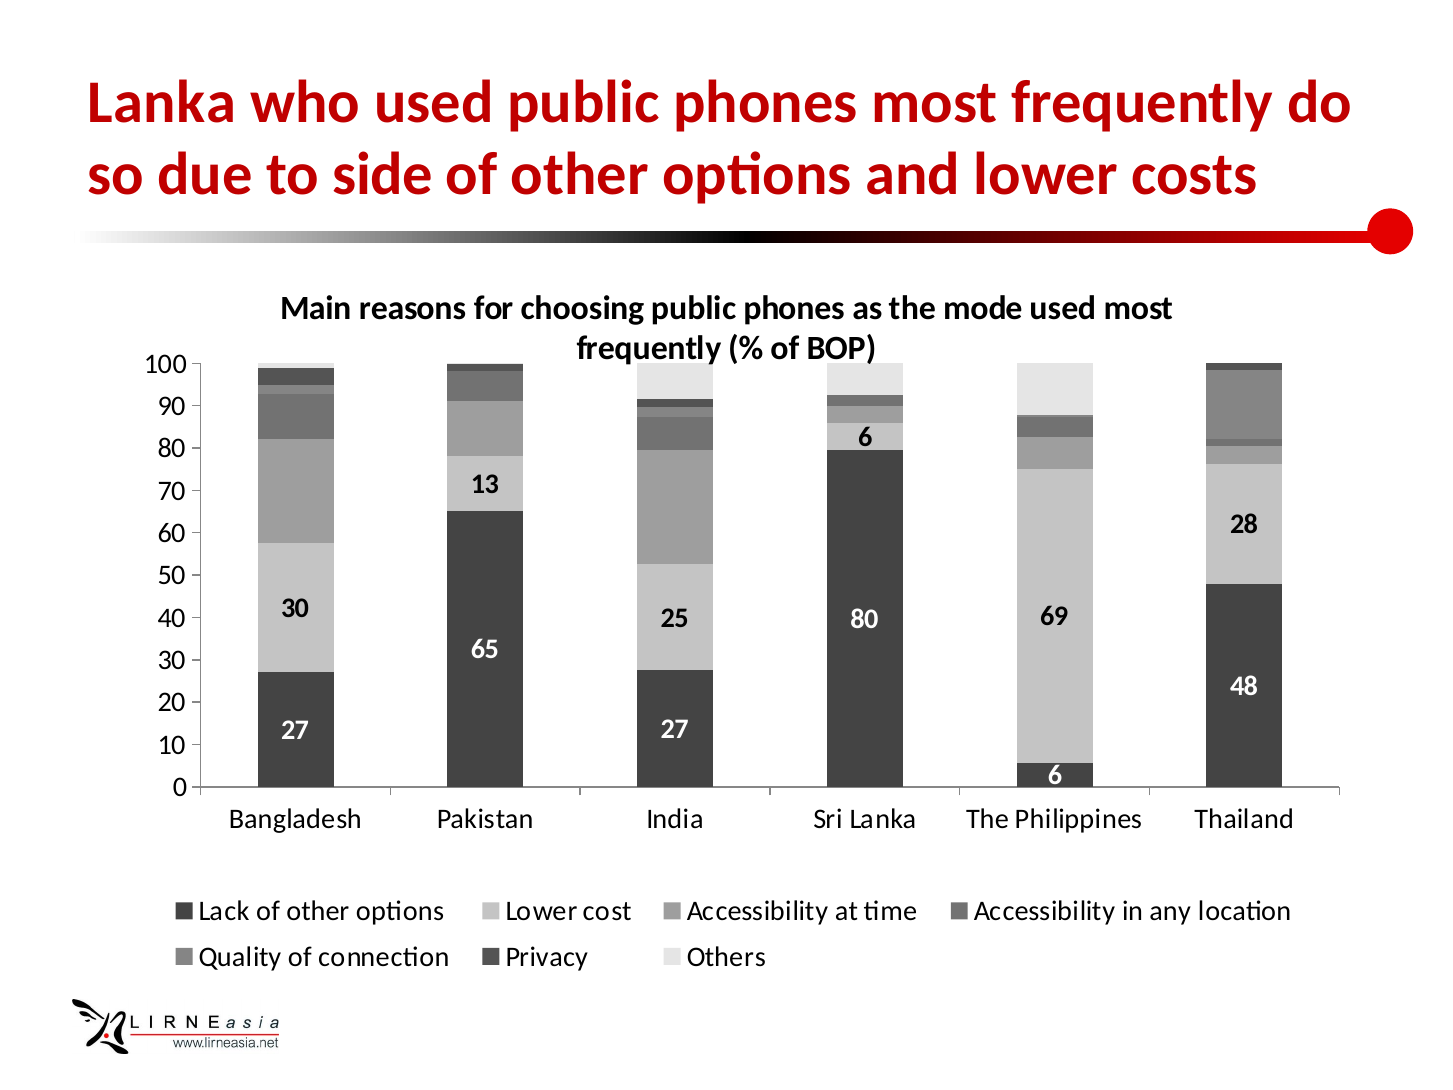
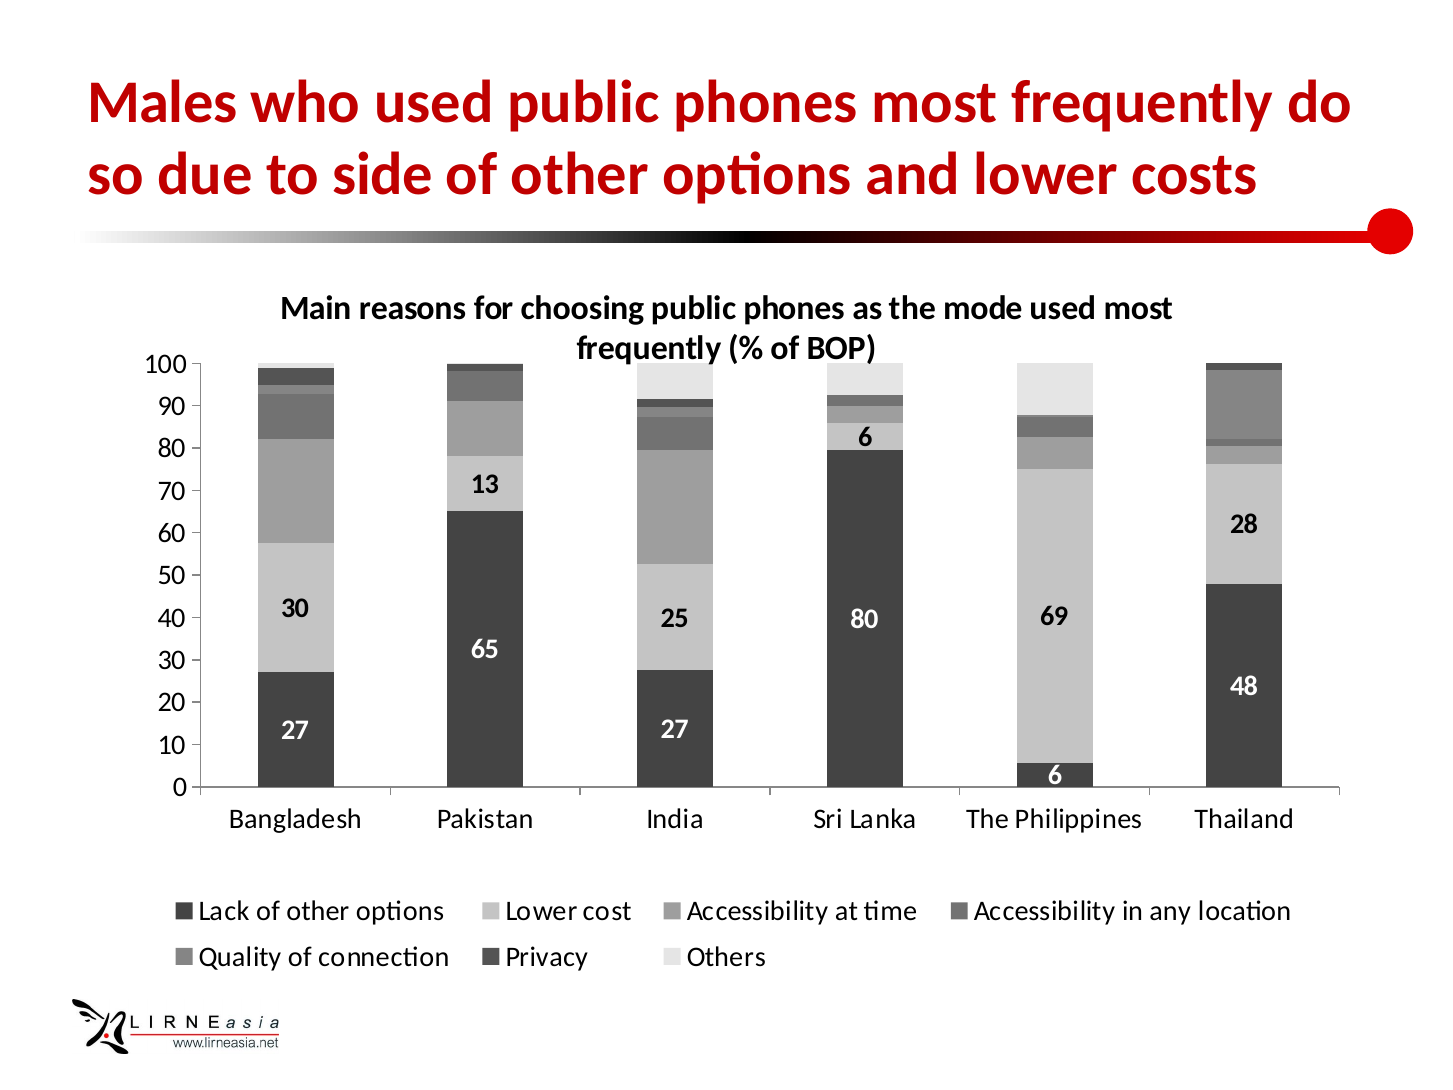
Lanka: Lanka -> Males (162, 102)
